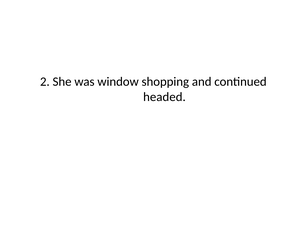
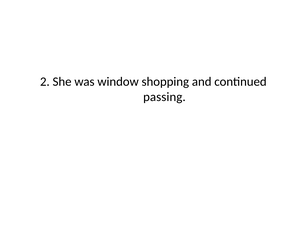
headed: headed -> passing (164, 97)
